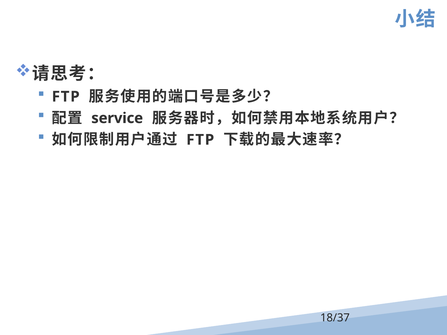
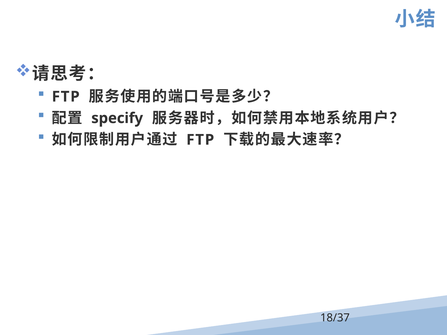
service: service -> specify (117, 118)
